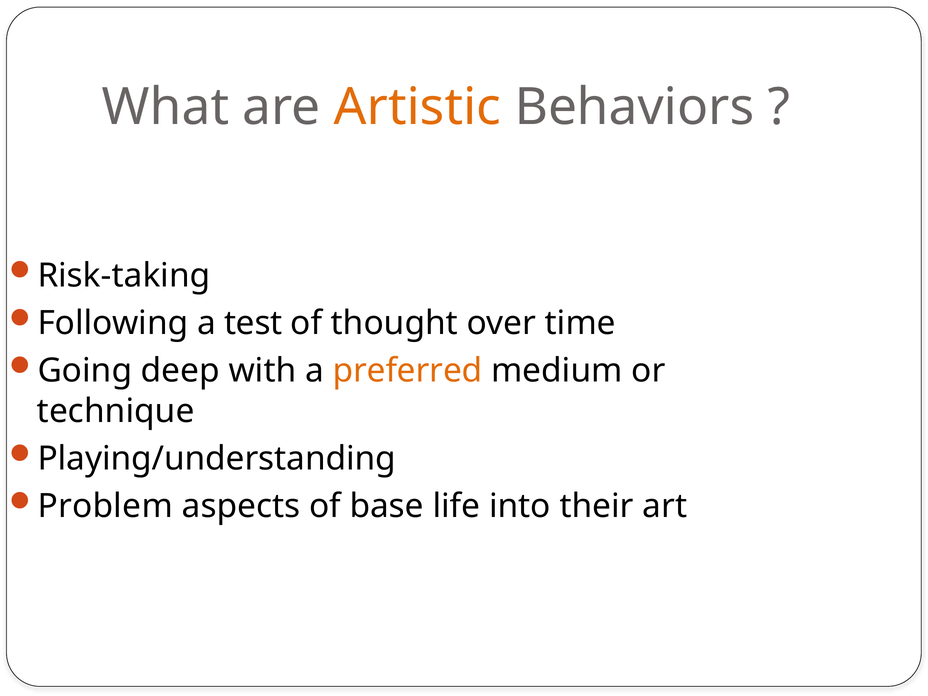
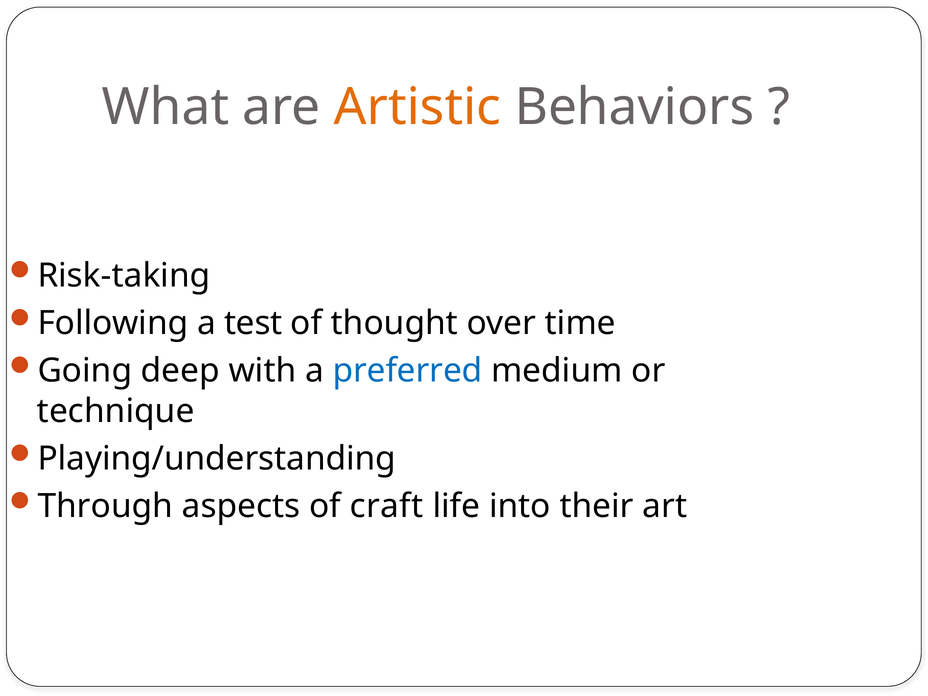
preferred colour: orange -> blue (408, 371)
Problem: Problem -> Through (105, 506)
base: base -> craft (387, 506)
